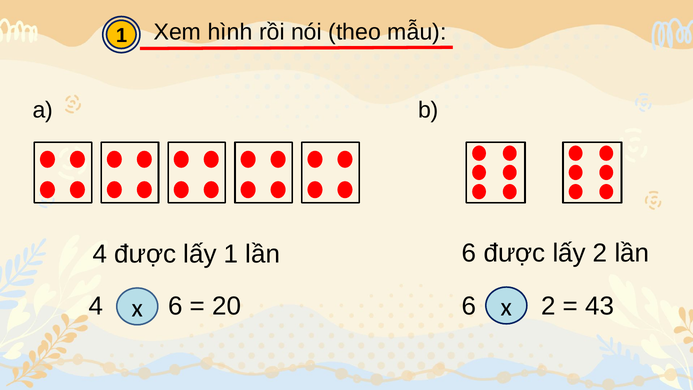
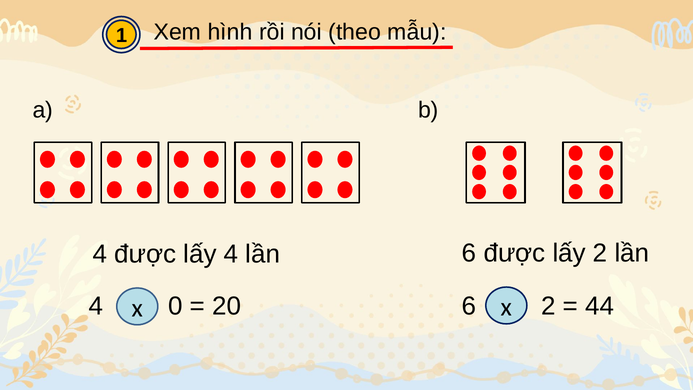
lấy 1: 1 -> 4 (231, 254)
4 6: 6 -> 0 (175, 306)
43: 43 -> 44 (600, 306)
